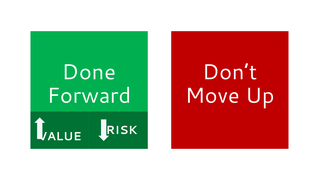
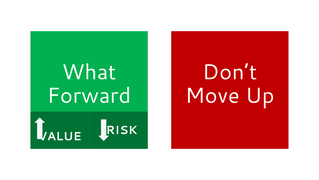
Done: Done -> What (89, 72)
